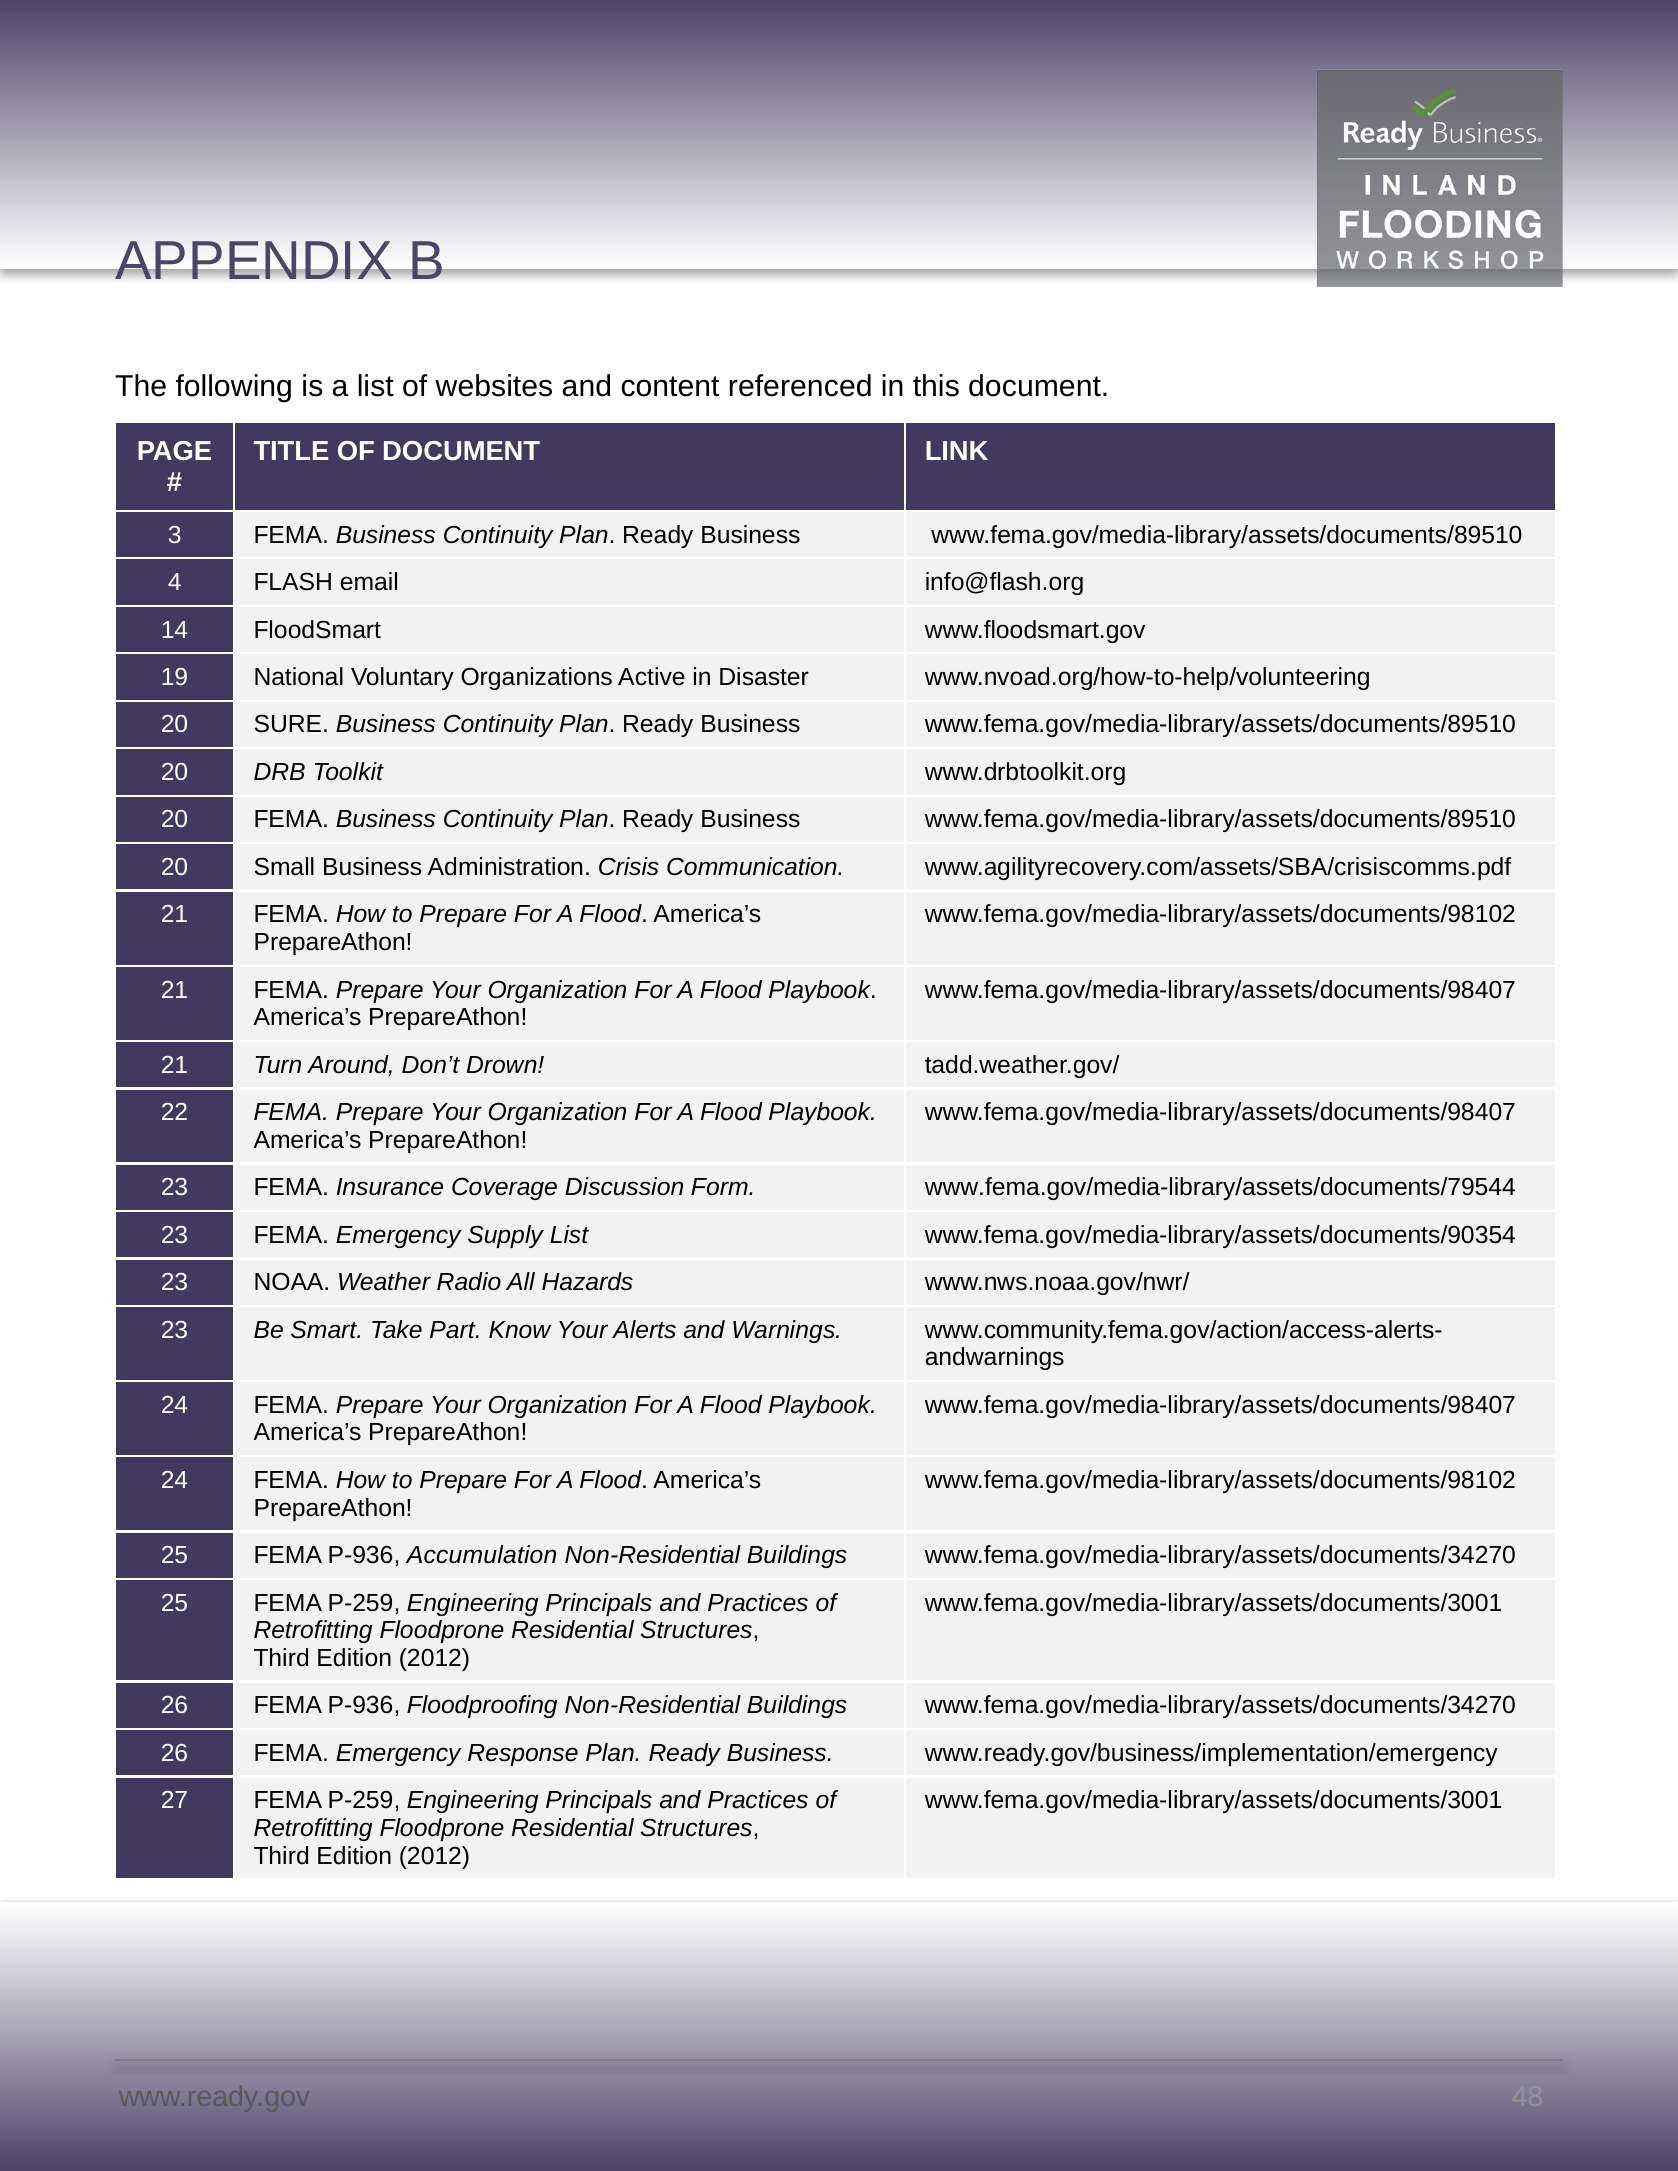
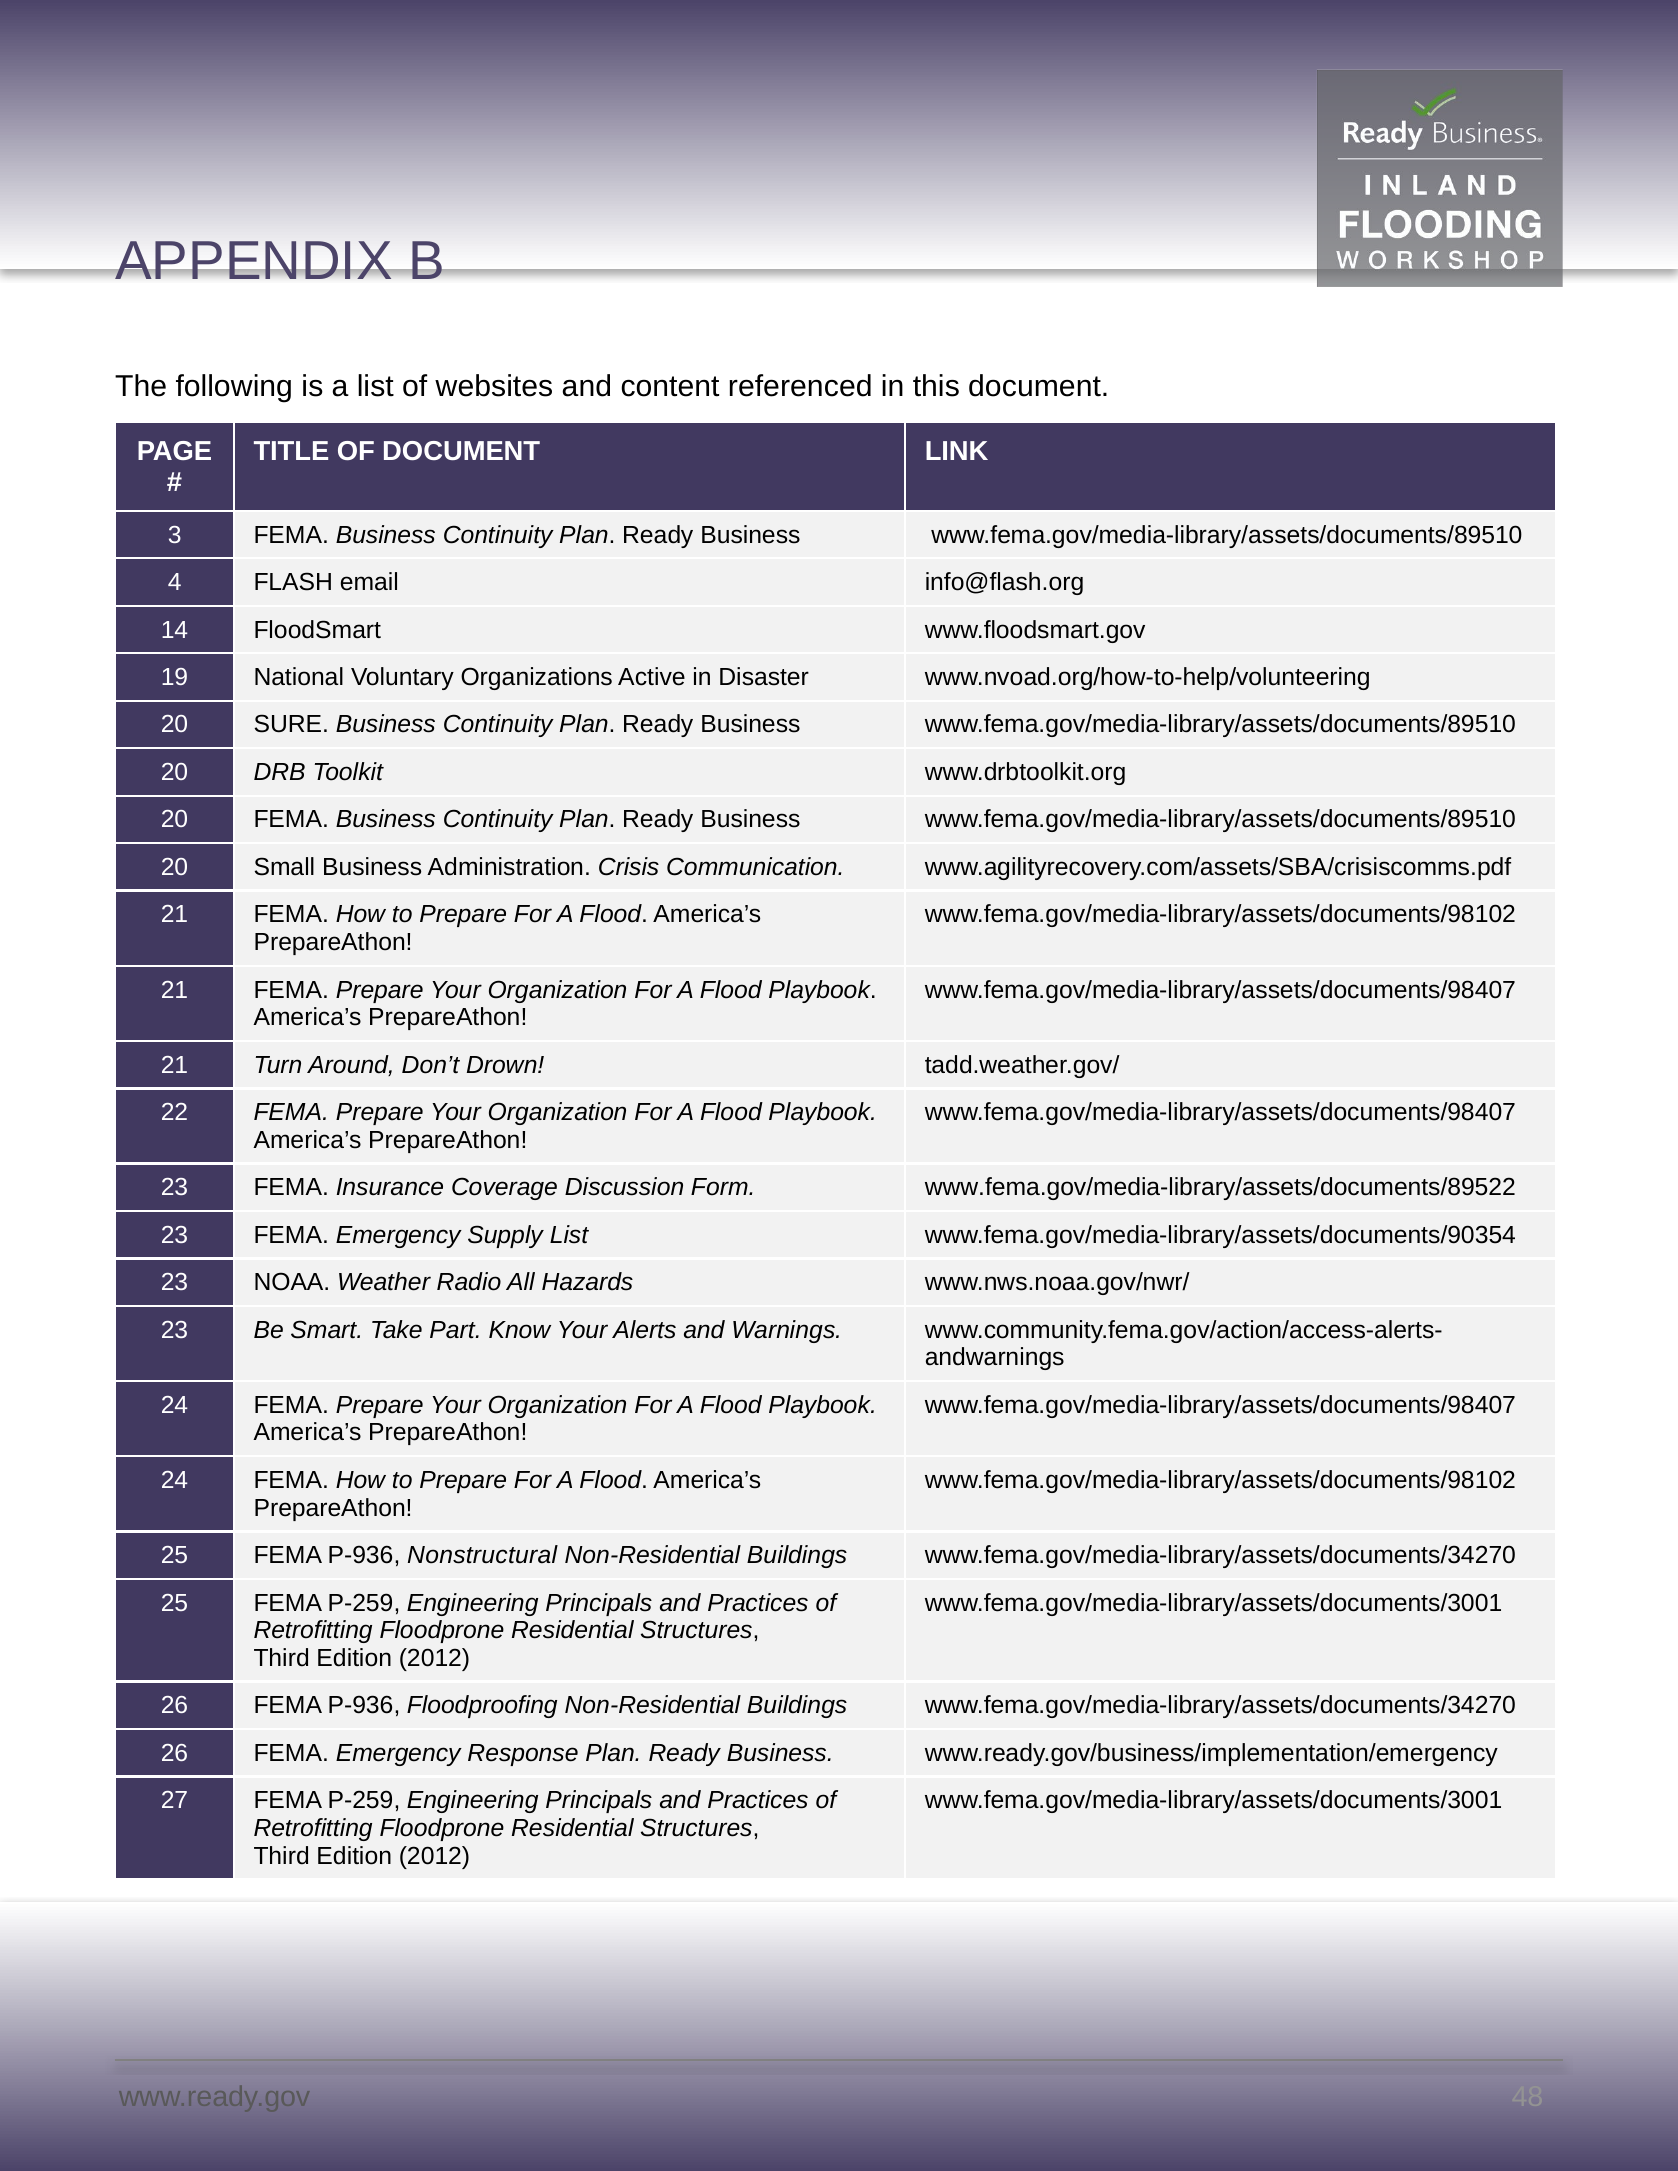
www.fema.gov/media-library/assets/documents/79544: www.fema.gov/media-library/assets/documents/79544 -> www.fema.gov/media-library/assets/documents/89522 (1220, 1188)
Accumulation: Accumulation -> Nonstructural (482, 1556)
